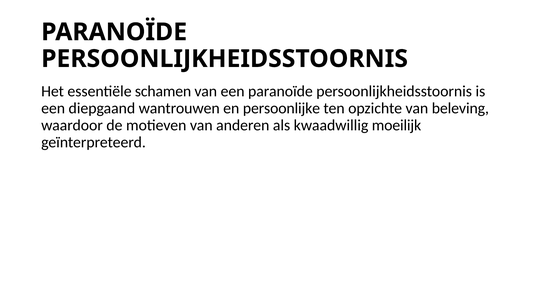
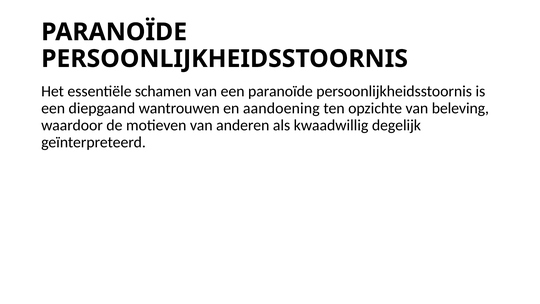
persoonlijke: persoonlijke -> aandoening (281, 108)
moeilijk: moeilijk -> degelijk (396, 125)
